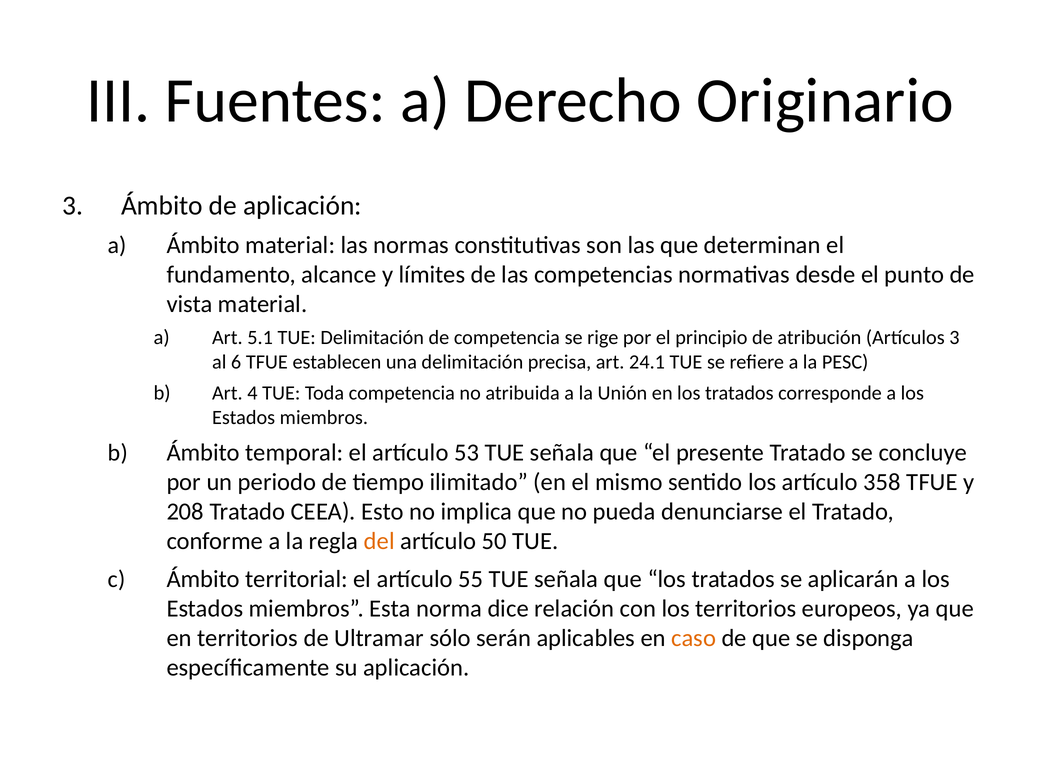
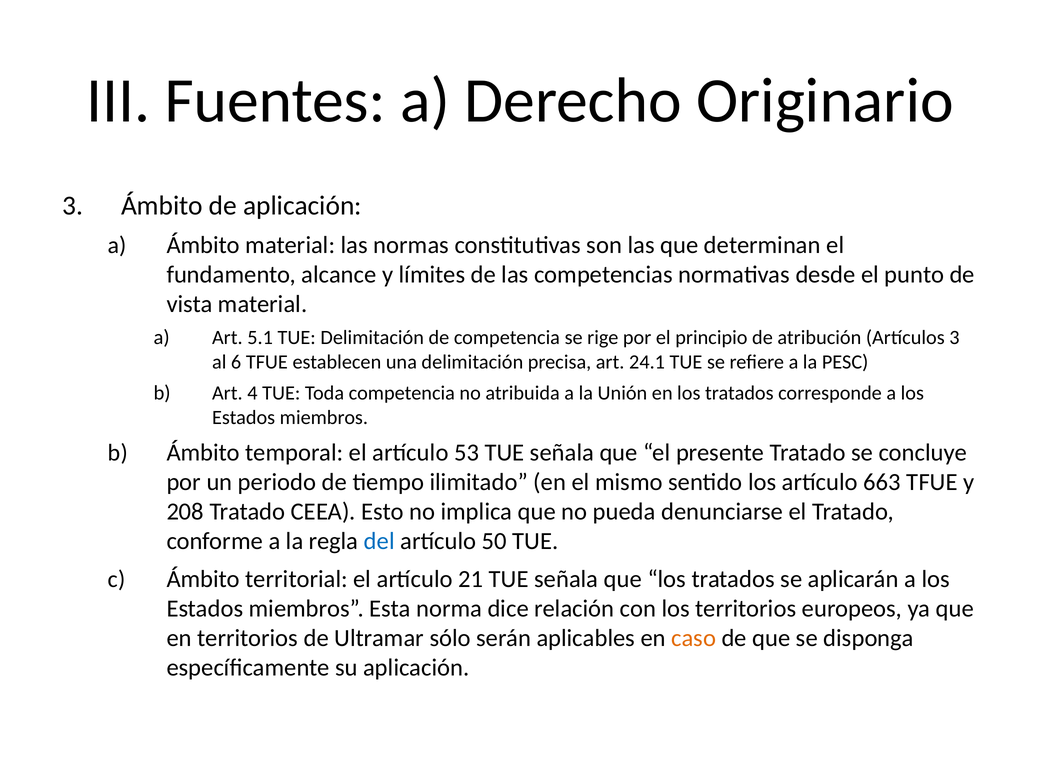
358: 358 -> 663 (882, 482)
del colour: orange -> blue (379, 541)
55: 55 -> 21 (471, 579)
